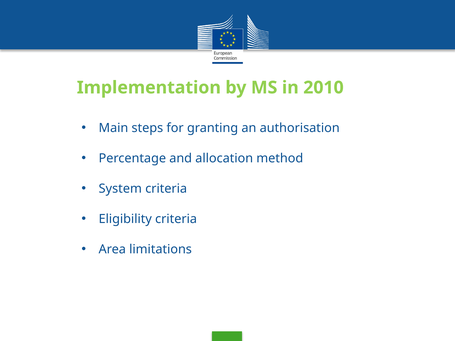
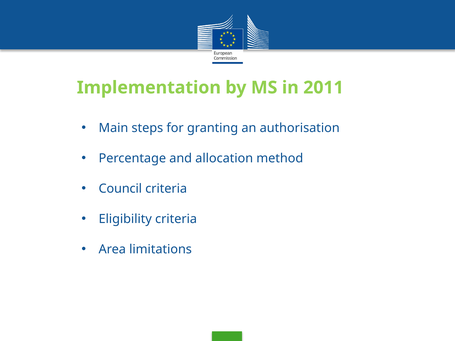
2010: 2010 -> 2011 (323, 88)
System: System -> Council (120, 189)
